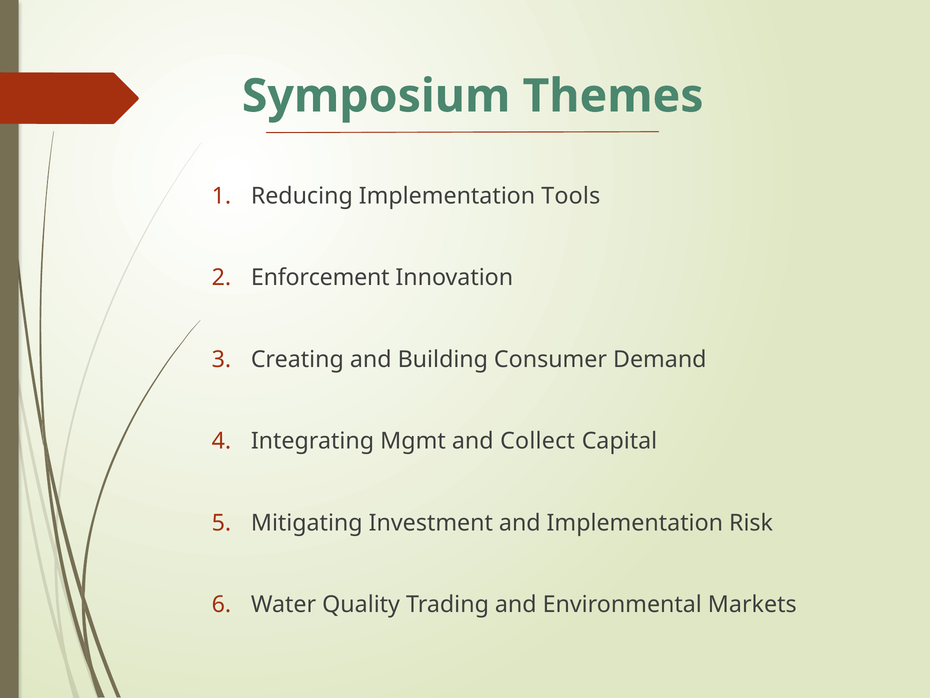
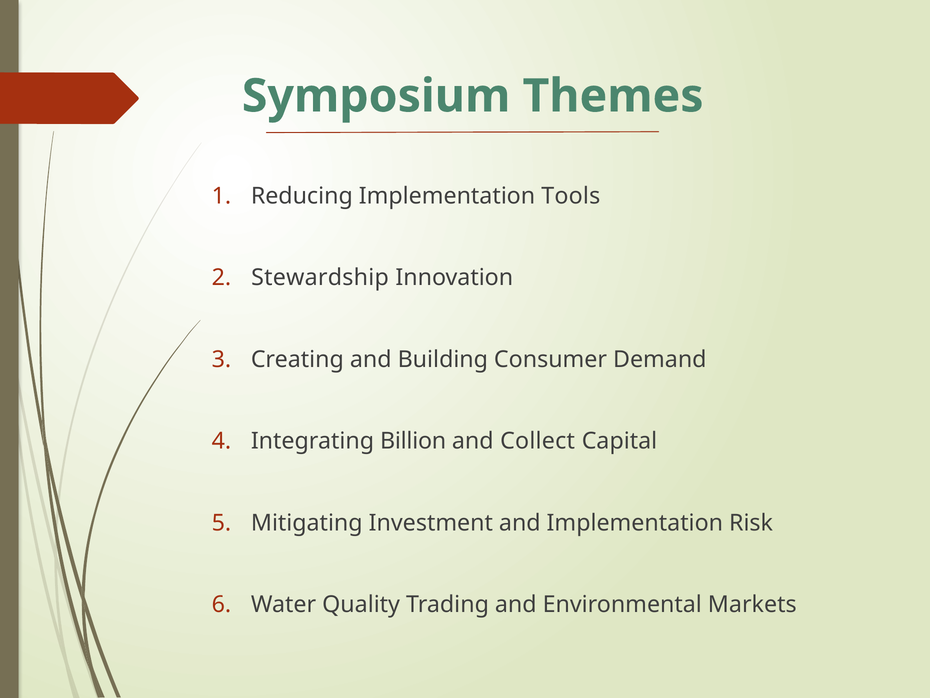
Enforcement: Enforcement -> Stewardship (320, 278)
Mgmt: Mgmt -> Billion (413, 441)
